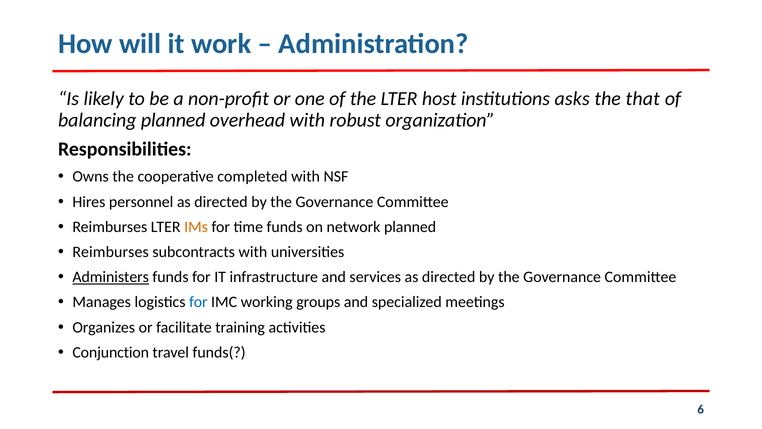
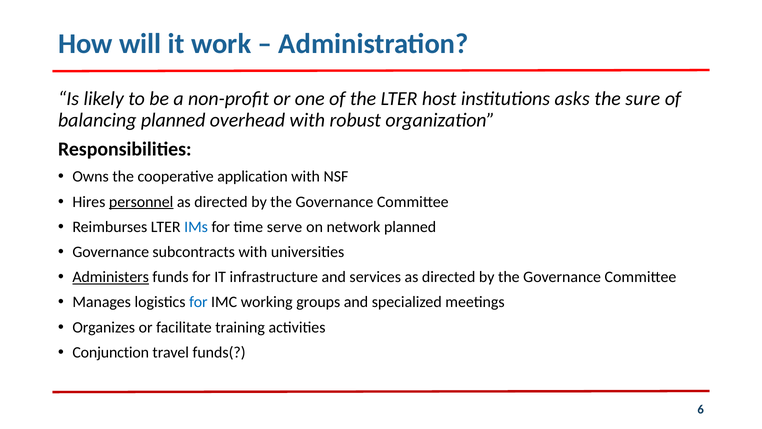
that: that -> sure (643, 98)
completed: completed -> application (253, 176)
personnel underline: none -> present (141, 202)
IMs colour: orange -> blue (196, 227)
time funds: funds -> serve (285, 227)
Reimburses: Reimburses -> Governance (111, 252)
